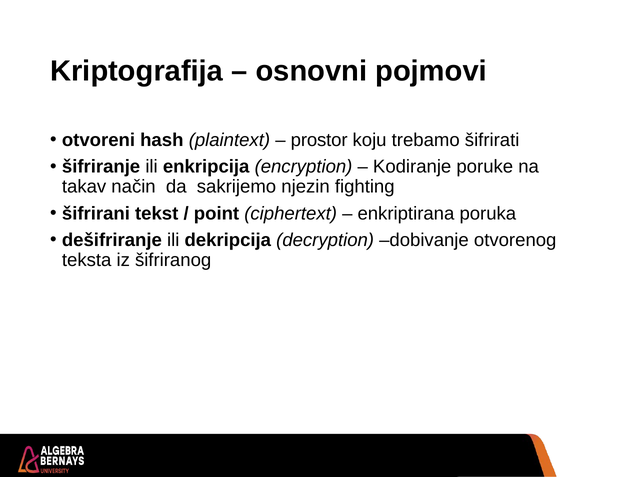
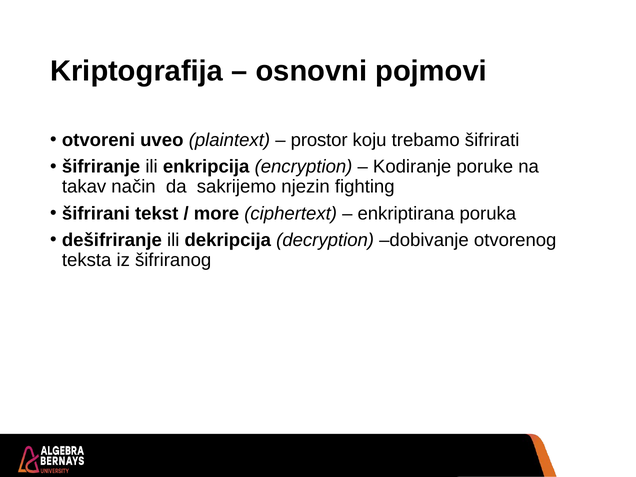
hash: hash -> uveo (162, 140)
point: point -> more (217, 213)
